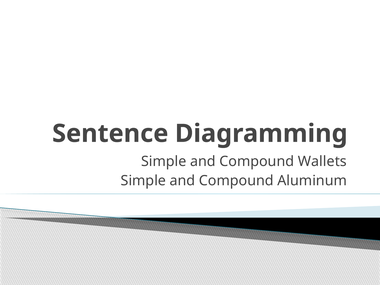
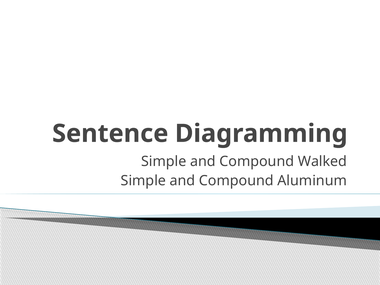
Wallets: Wallets -> Walked (322, 162)
